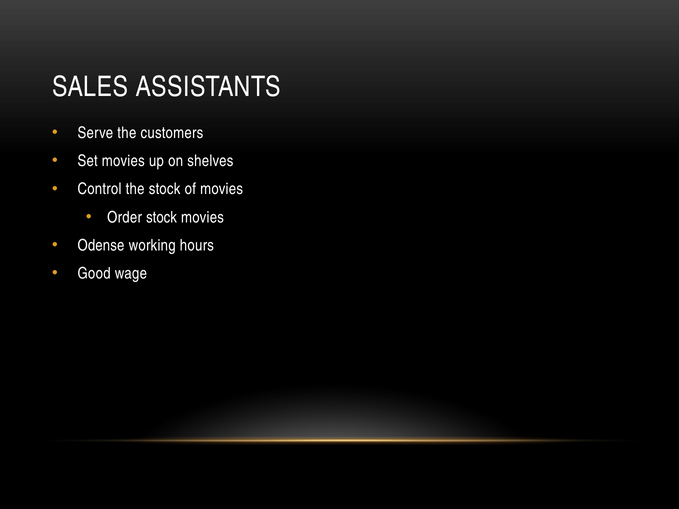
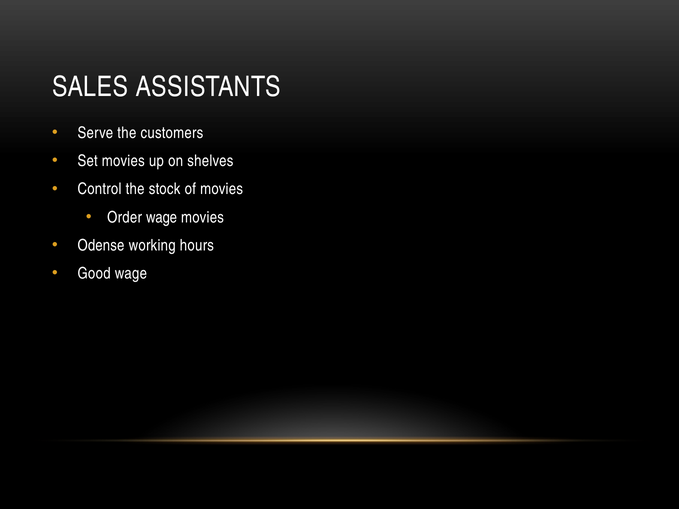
Order stock: stock -> wage (162, 217)
